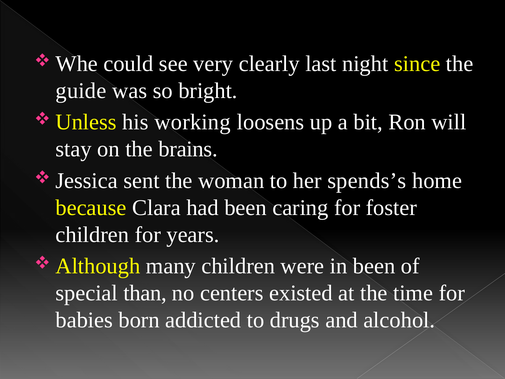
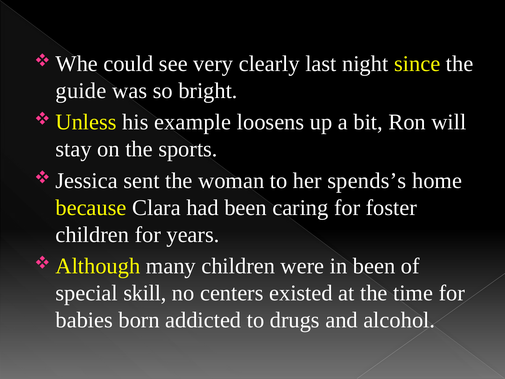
working: working -> example (193, 122)
brains: brains -> sports (188, 149)
than: than -> skill (145, 293)
